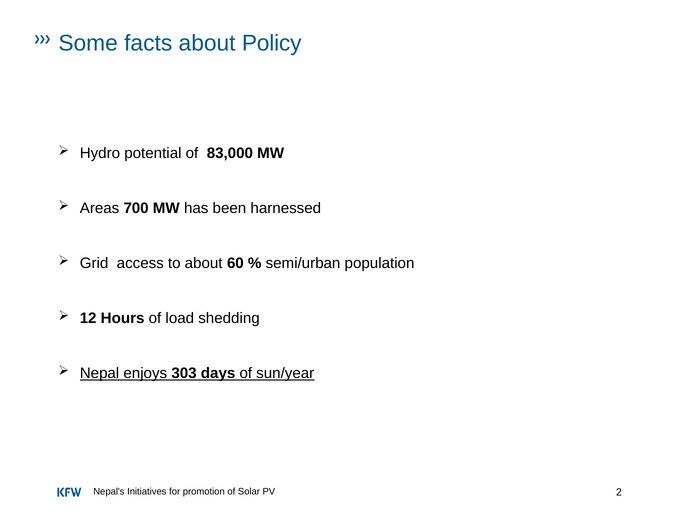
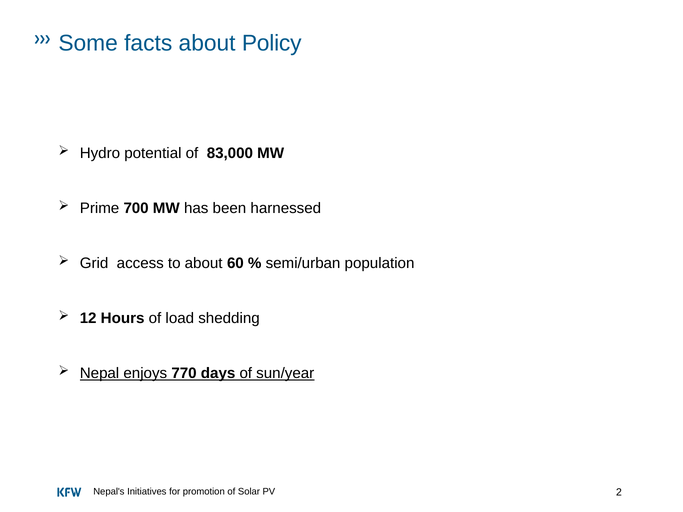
Areas: Areas -> Prime (100, 208)
303: 303 -> 770 (184, 373)
